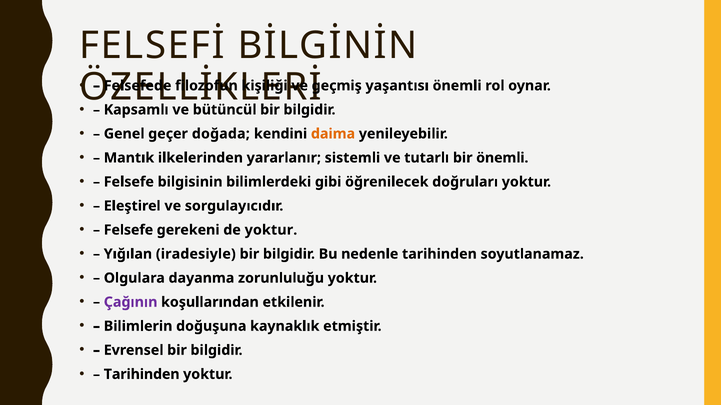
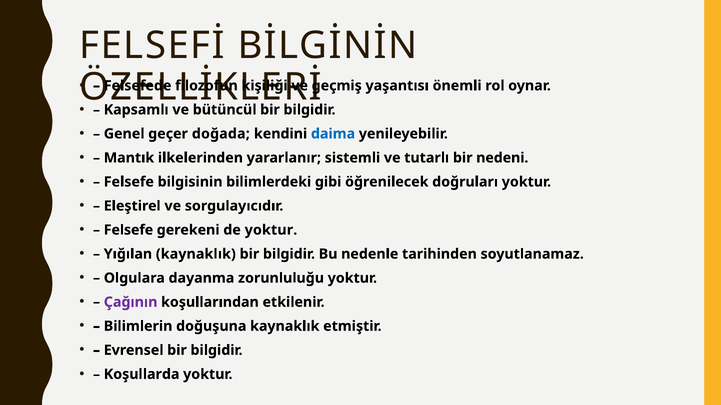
daima colour: orange -> blue (333, 134)
bir önemli: önemli -> nedeni (502, 158)
Yığılan iradesiyle: iradesiyle -> kaynaklık (196, 254)
Tarihinden: Tarihinden -> Koşullarda (142, 375)
